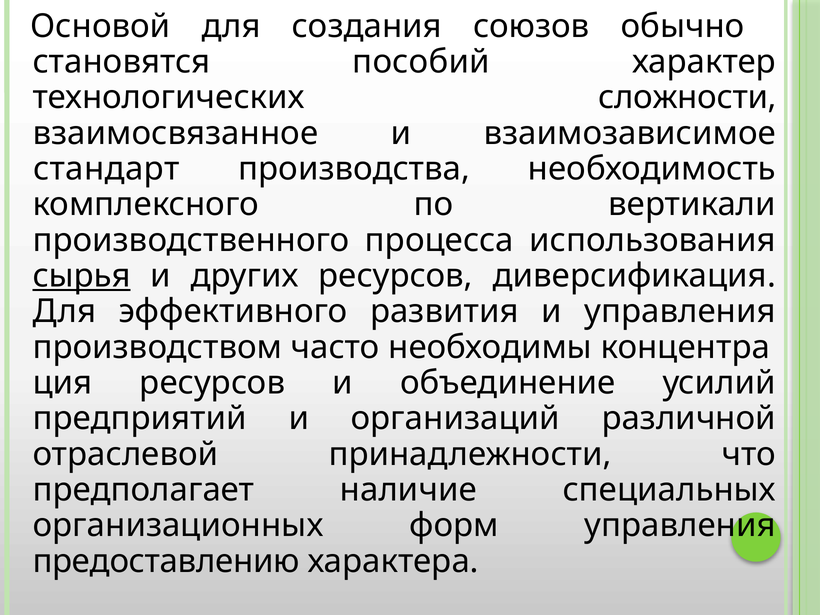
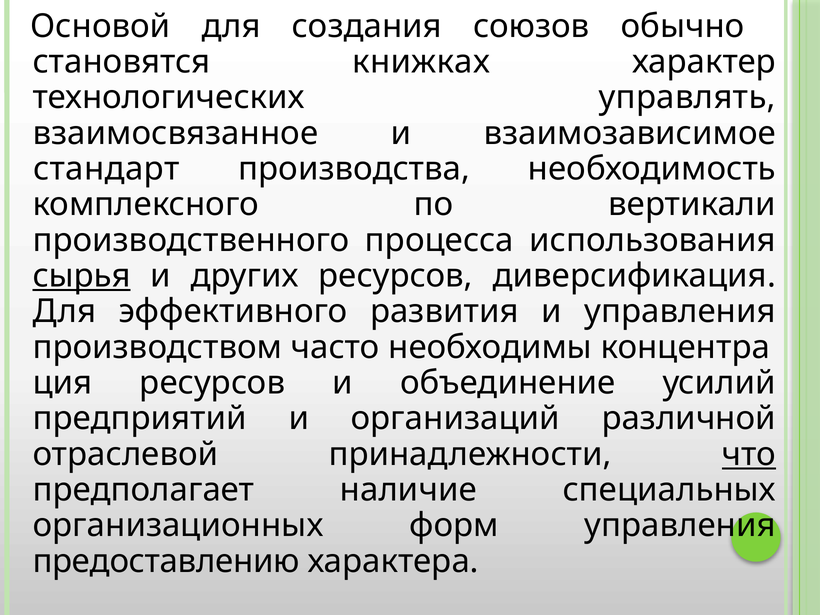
пособий: пособий -> книжках (421, 62)
сложности: сложности -> управлять (687, 98)
что underline: none -> present (749, 454)
